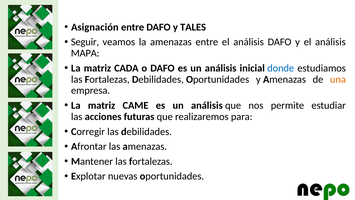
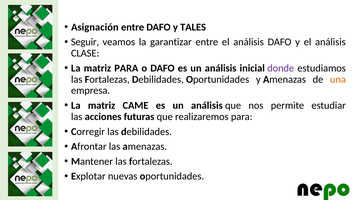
la amenazas: amenazas -> garantizar (171, 42)
MAPA: MAPA -> CLASE (85, 53)
matriz CADA: CADA -> PARA (126, 68)
donde colour: blue -> purple (281, 68)
